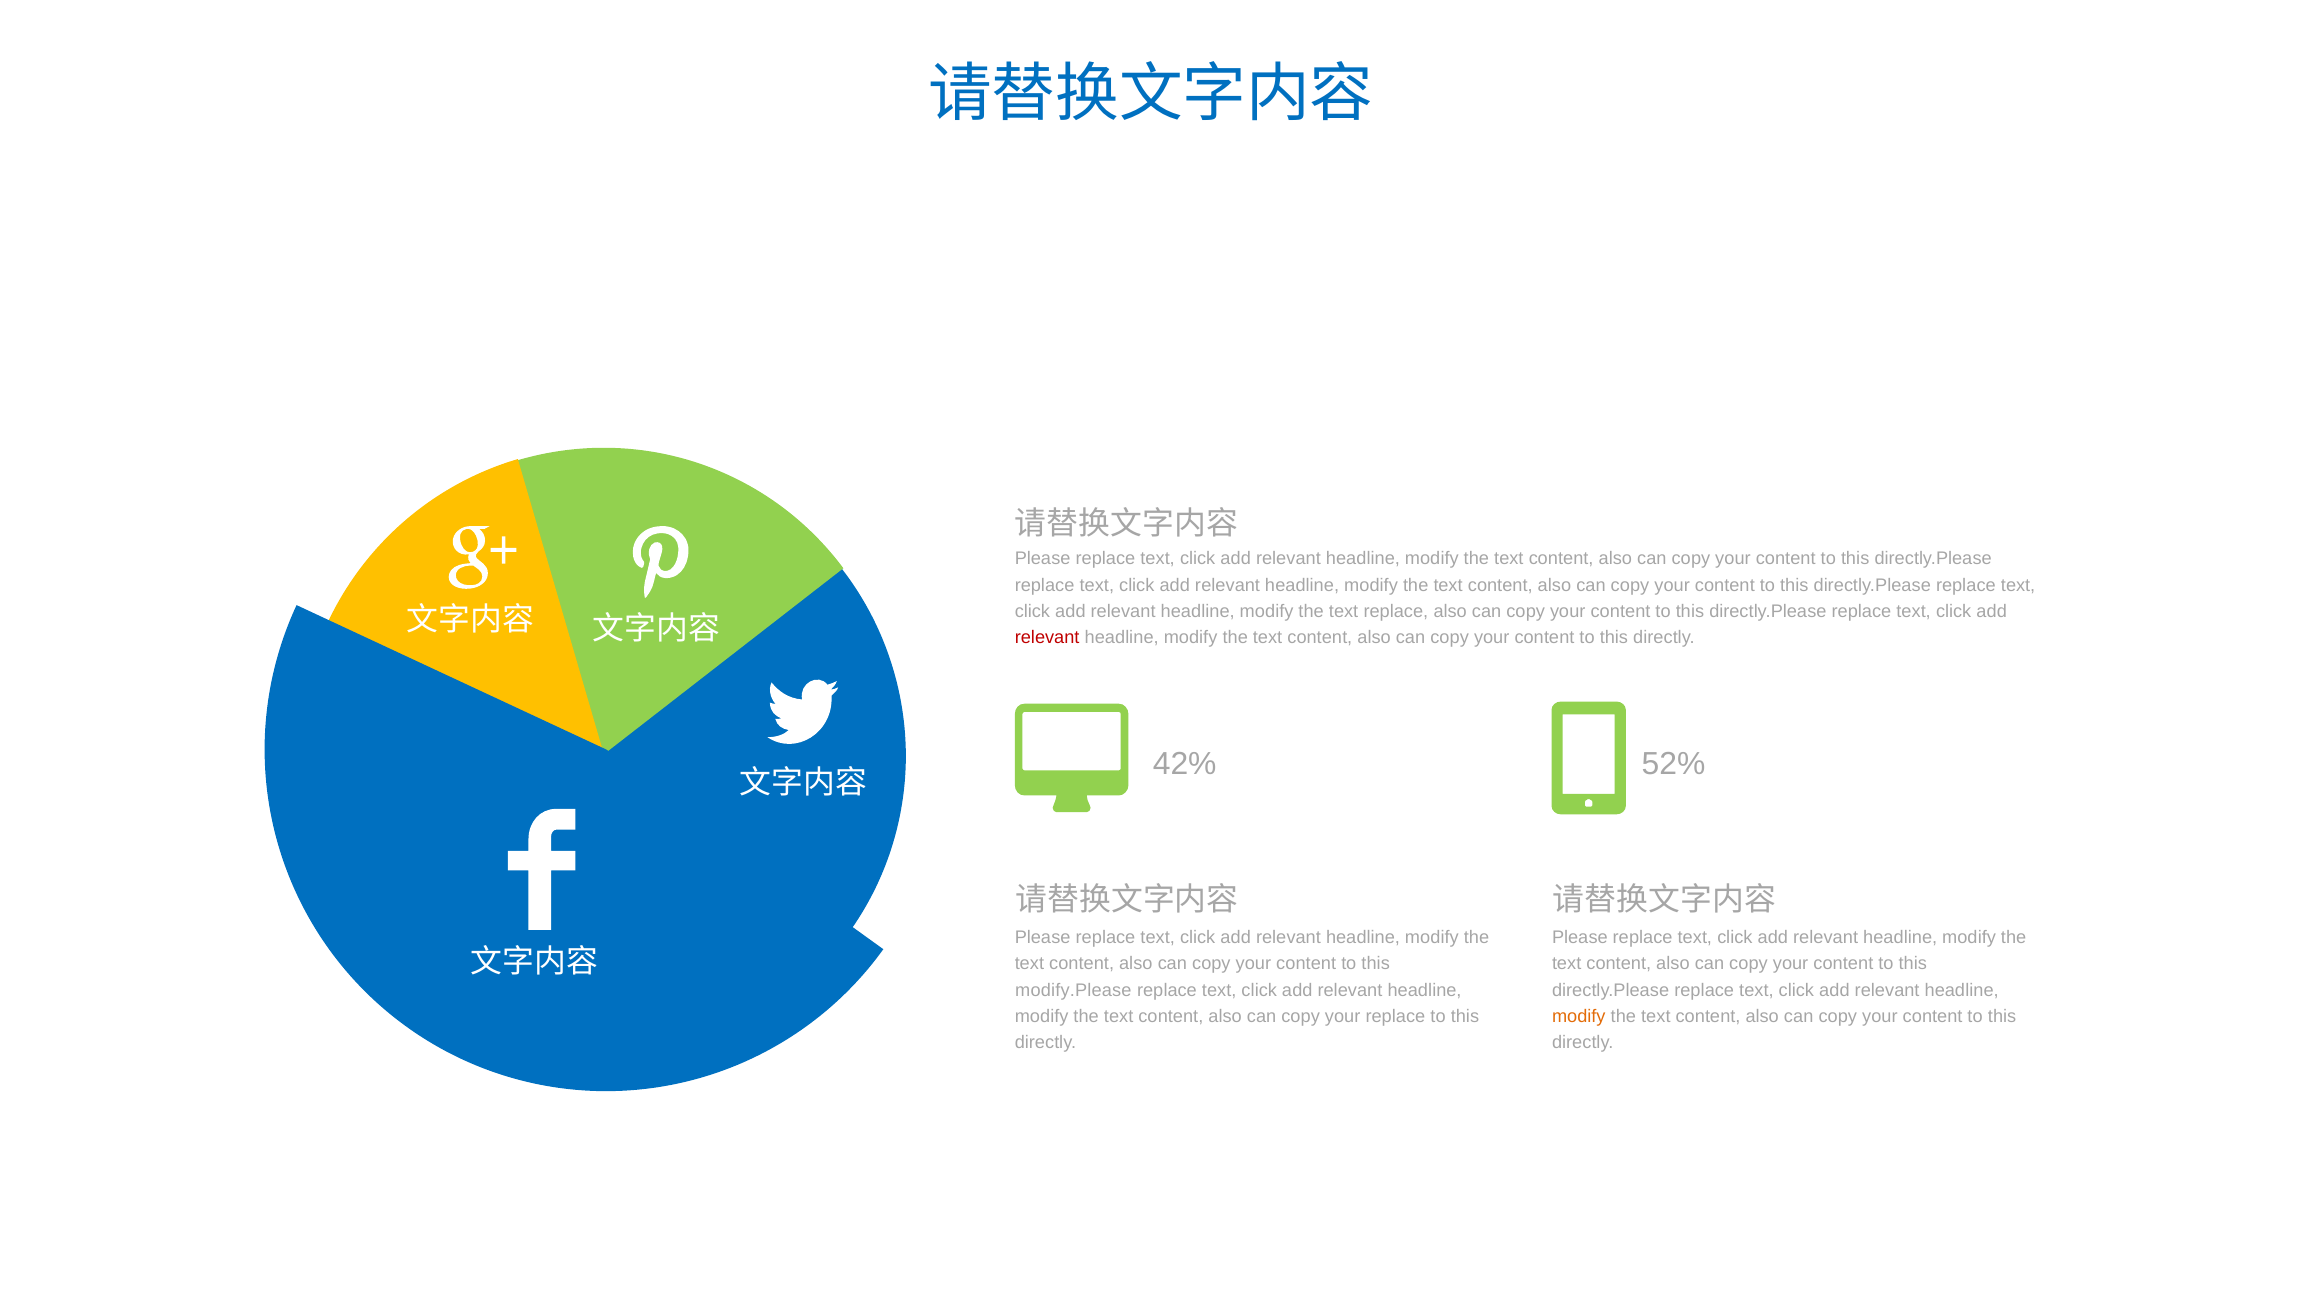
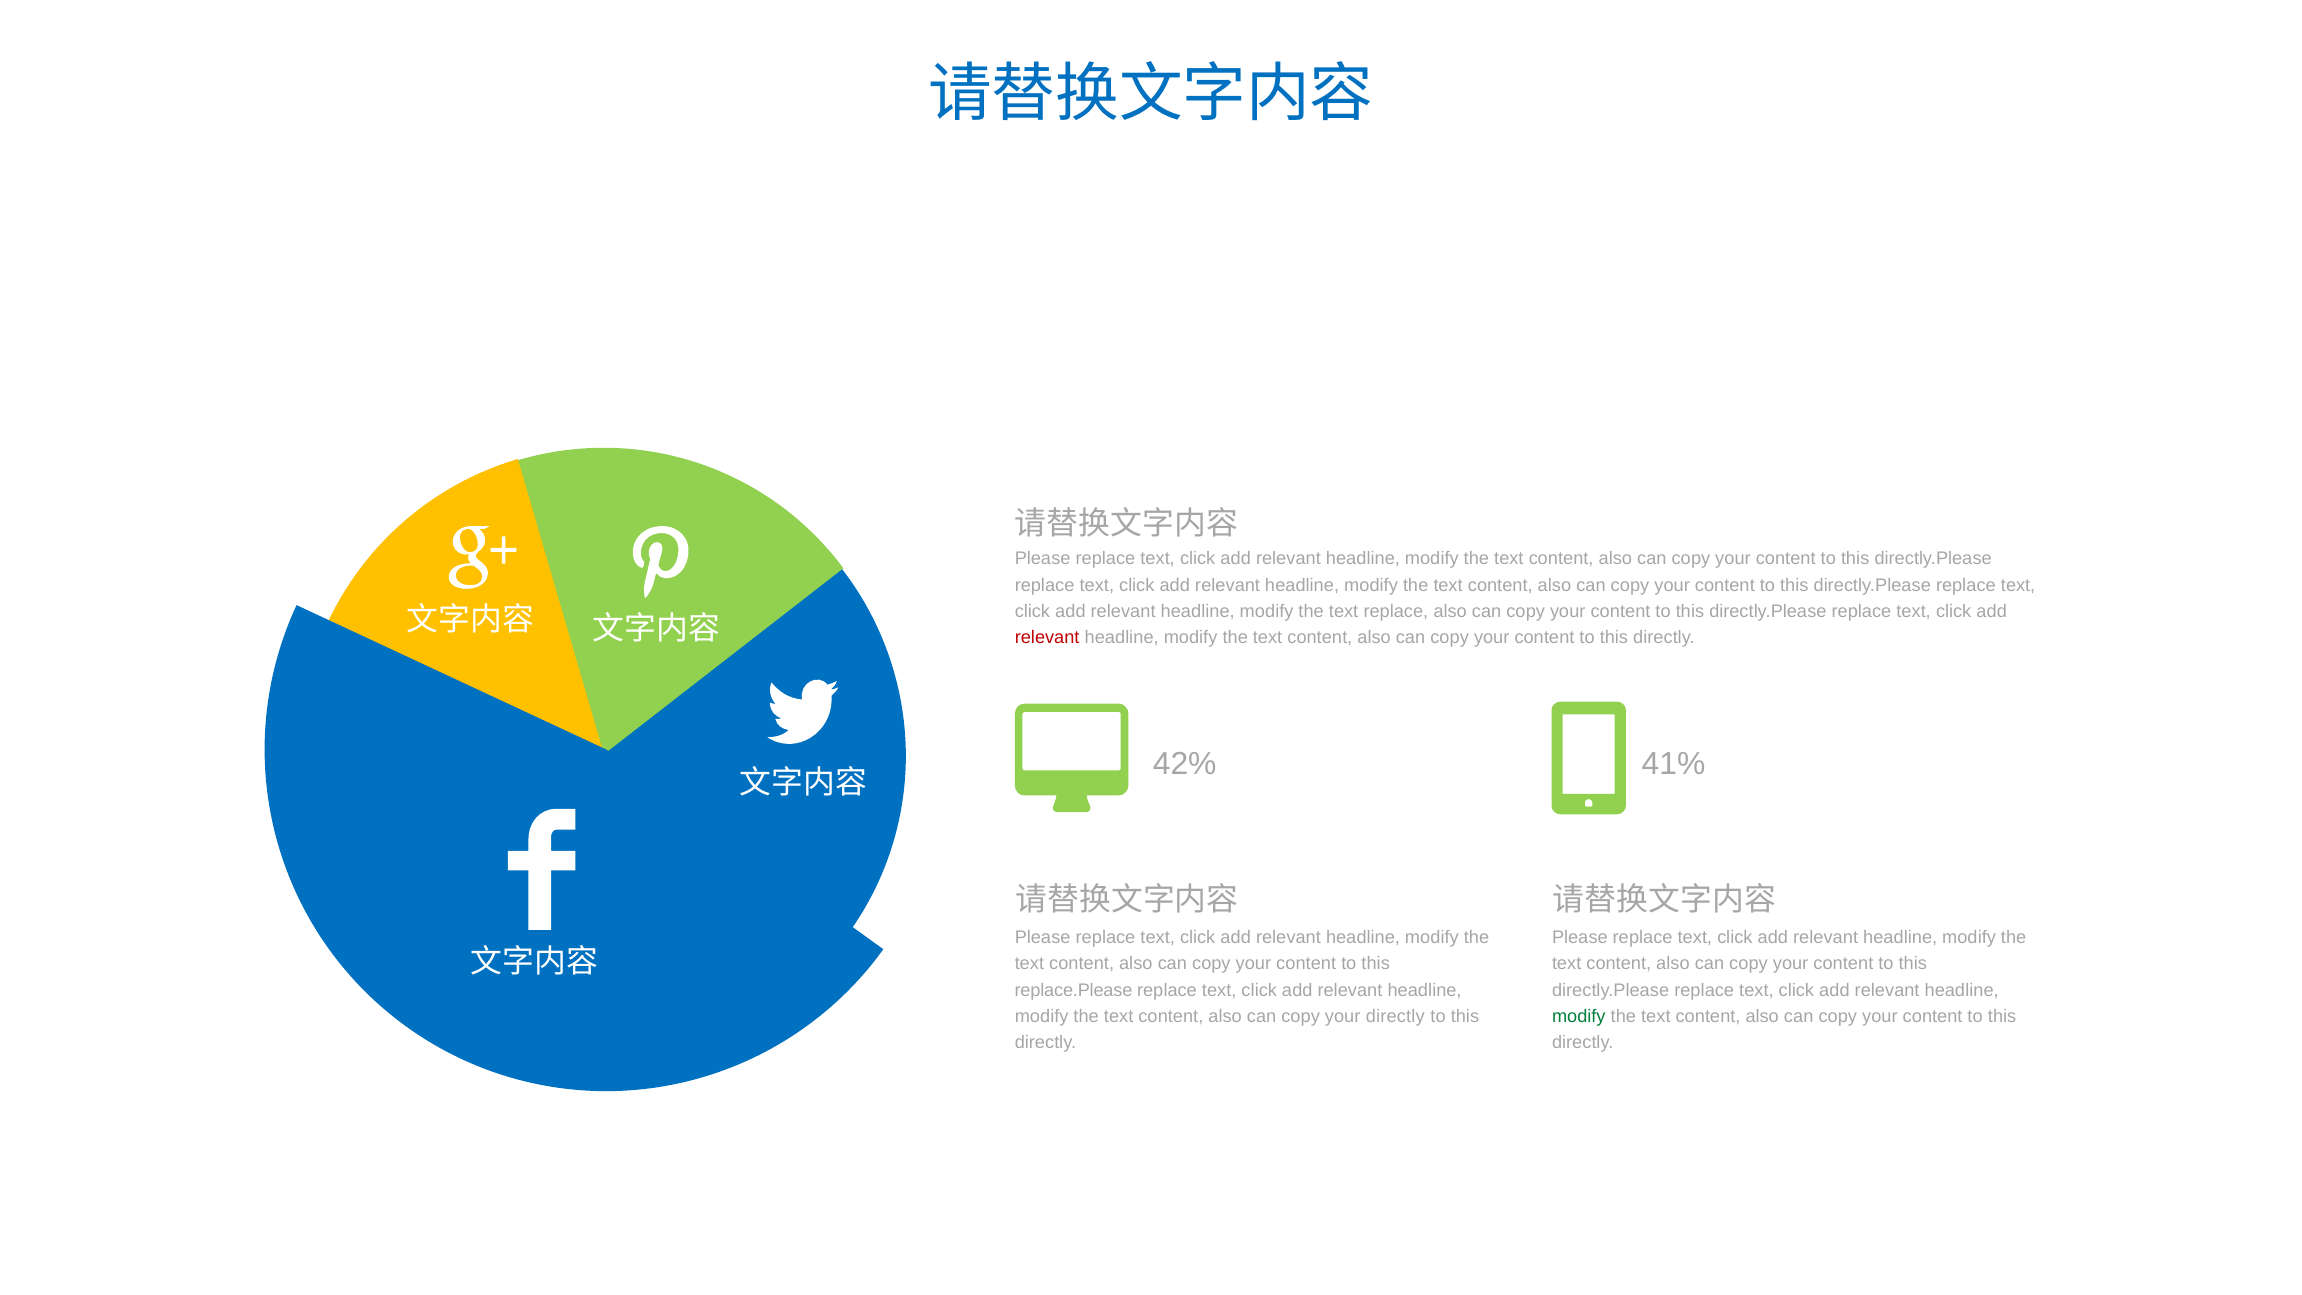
52%: 52% -> 41% (1674, 764)
modify.Please: modify.Please -> replace.Please (1074, 990)
your replace: replace -> directly (1395, 1016)
modify colour: orange -> green (1579, 1016)
